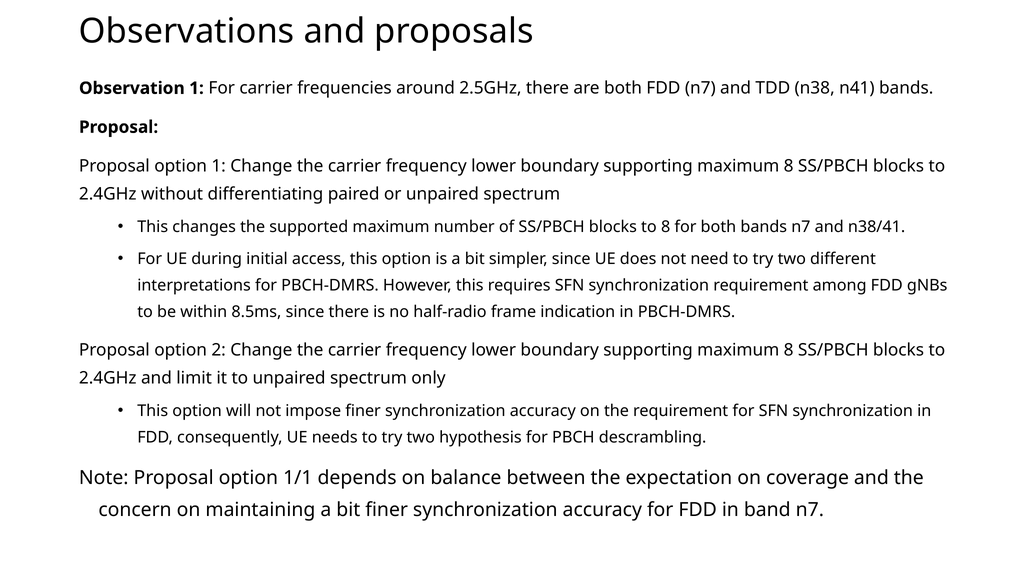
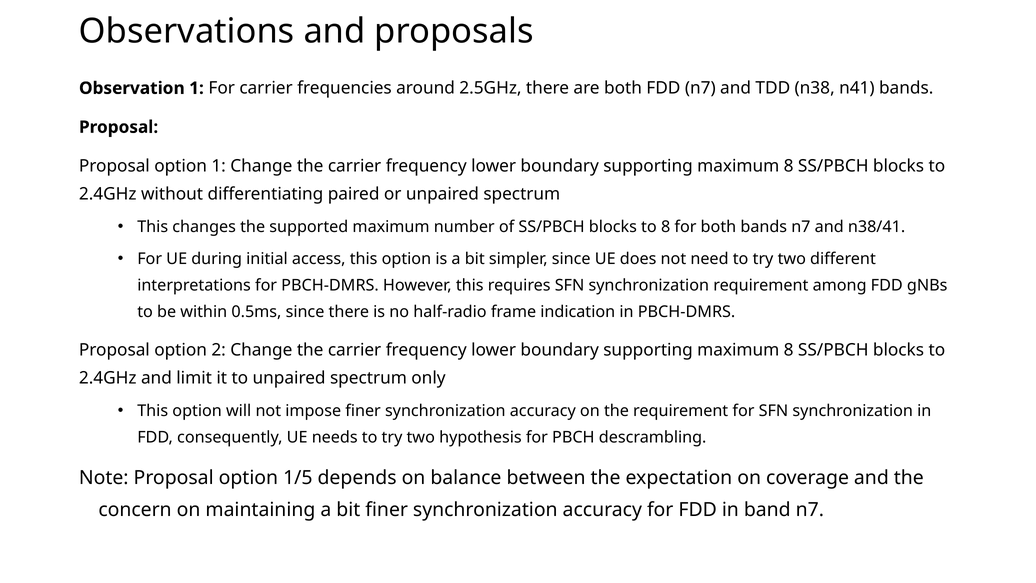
8.5ms: 8.5ms -> 0.5ms (256, 312)
1/1: 1/1 -> 1/5 (298, 478)
